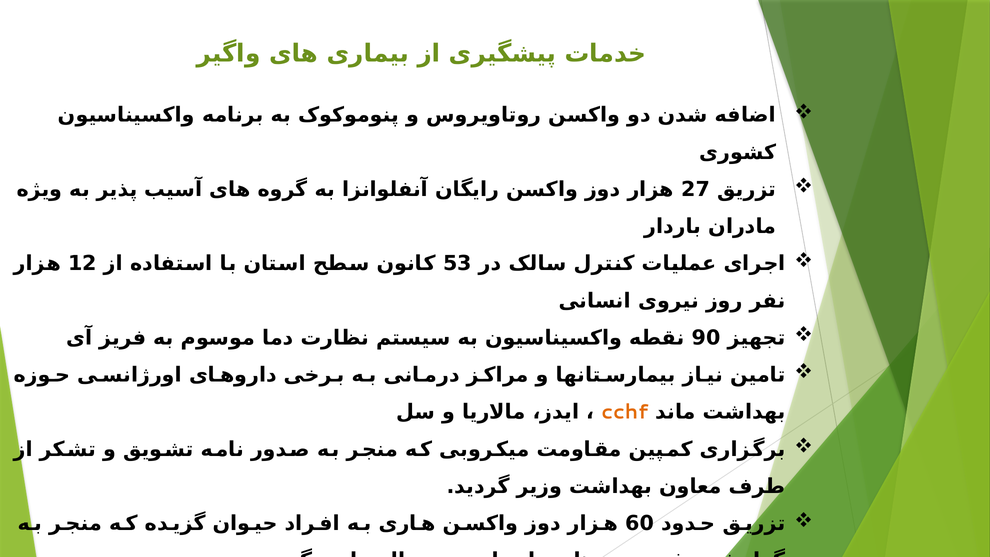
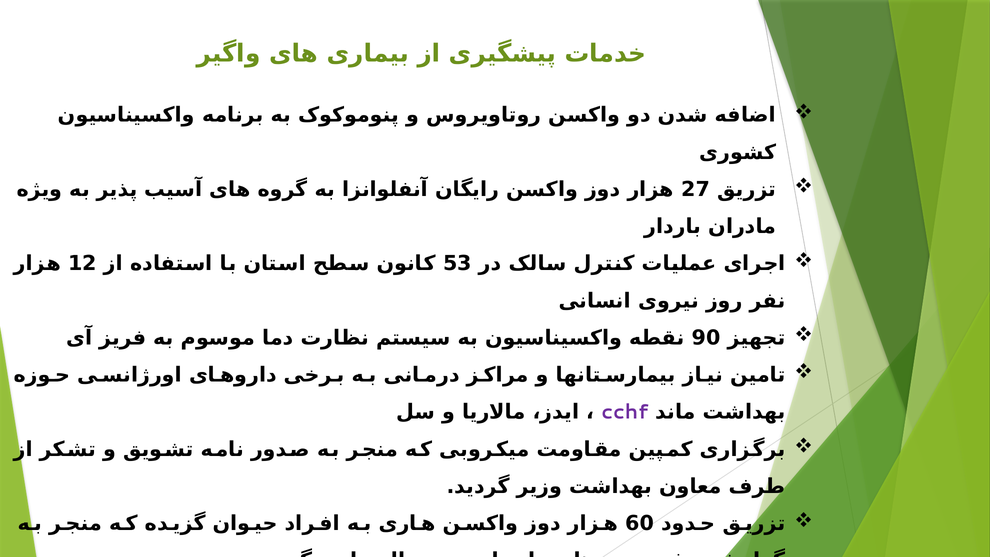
cchf colour: orange -> purple (625, 412)
